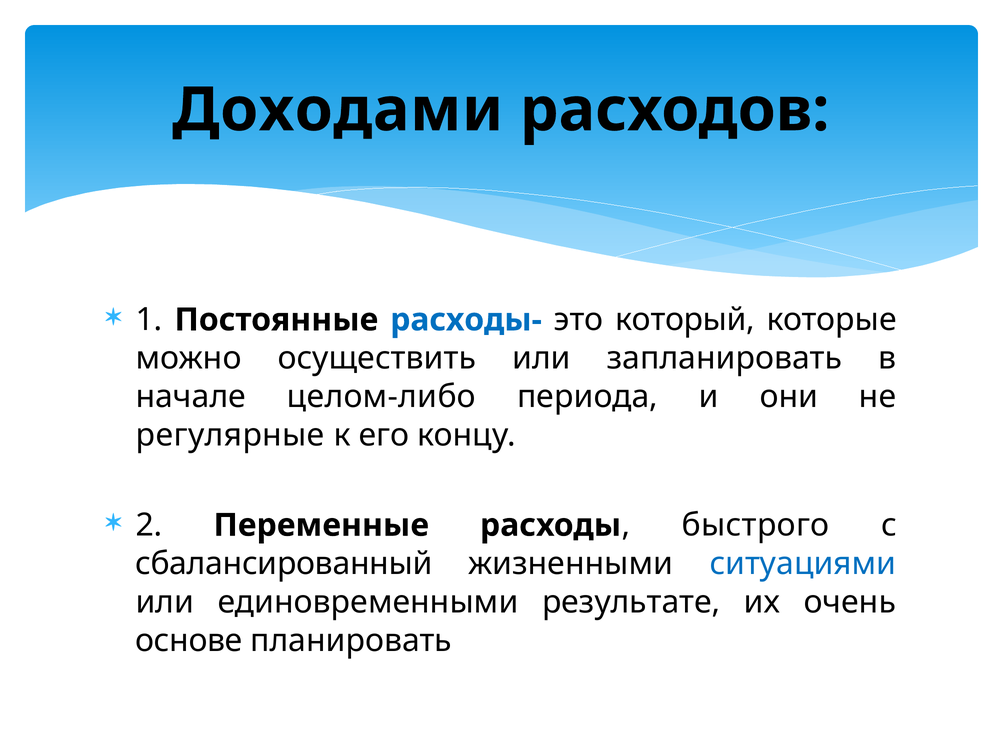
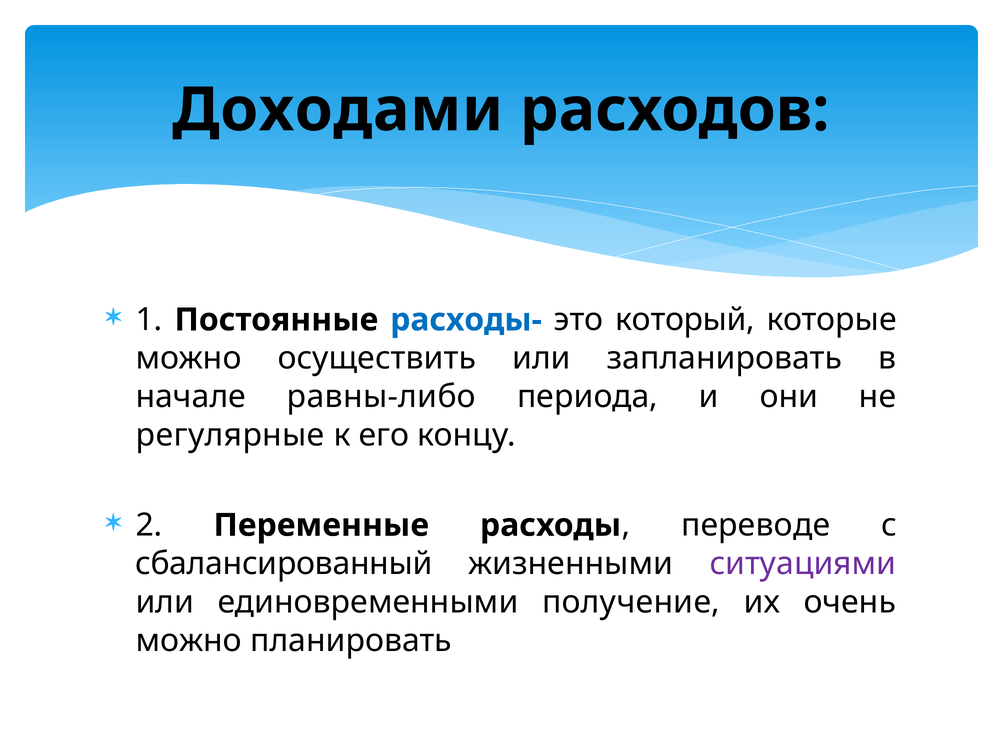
целом-либо: целом-либо -> равны-либо (381, 396)
быстрого: быстрого -> переводе (756, 525)
ситуациями colour: blue -> purple (803, 563)
результате: результате -> получение (631, 602)
основе: основе -> можно (189, 640)
